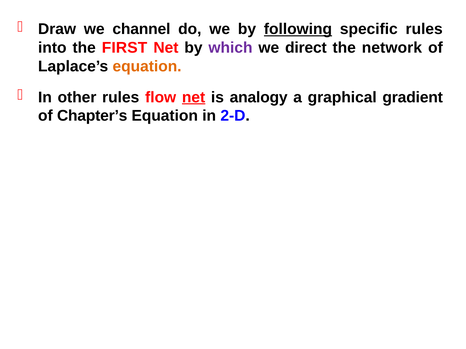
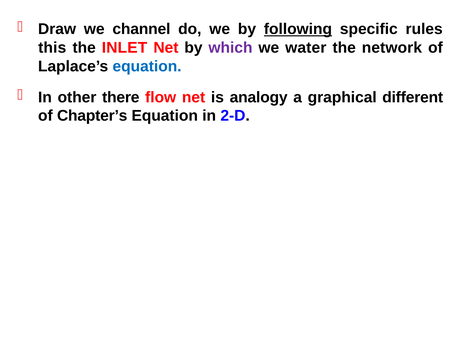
into: into -> this (52, 48)
FIRST: FIRST -> INLET (125, 48)
direct: direct -> water (306, 48)
equation colour: orange -> blue (147, 66)
other rules: rules -> there (121, 97)
net underline: present -> none (194, 97)
gradient: gradient -> different (413, 97)
